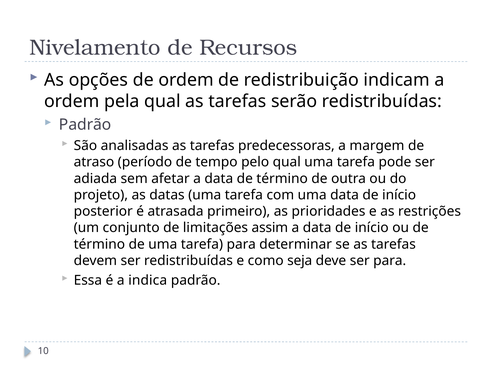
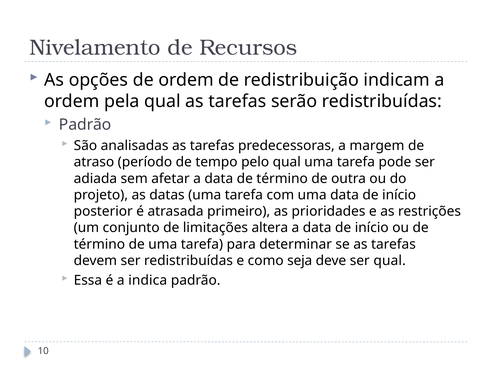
assim: assim -> altera (270, 228)
ser para: para -> qual (390, 261)
